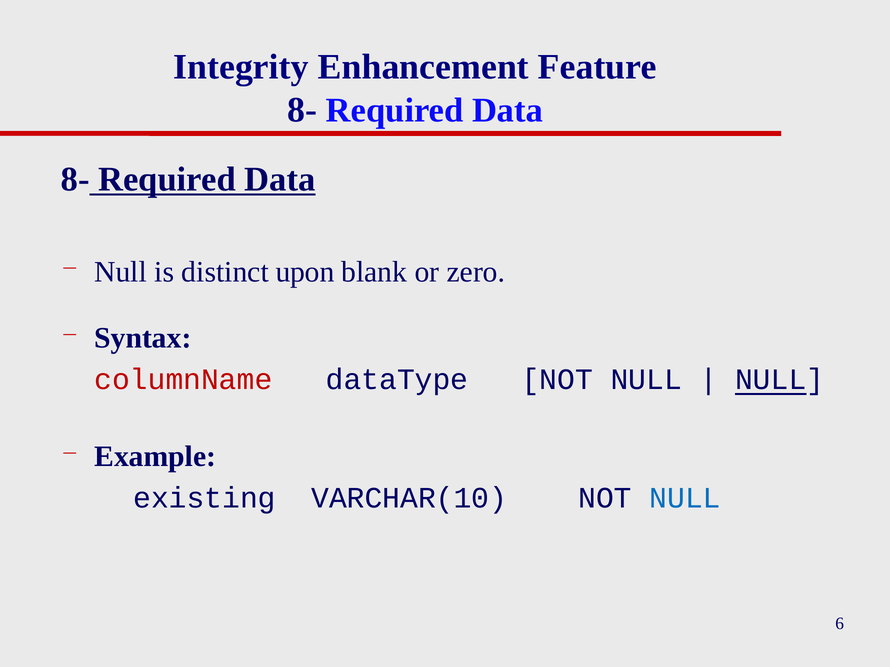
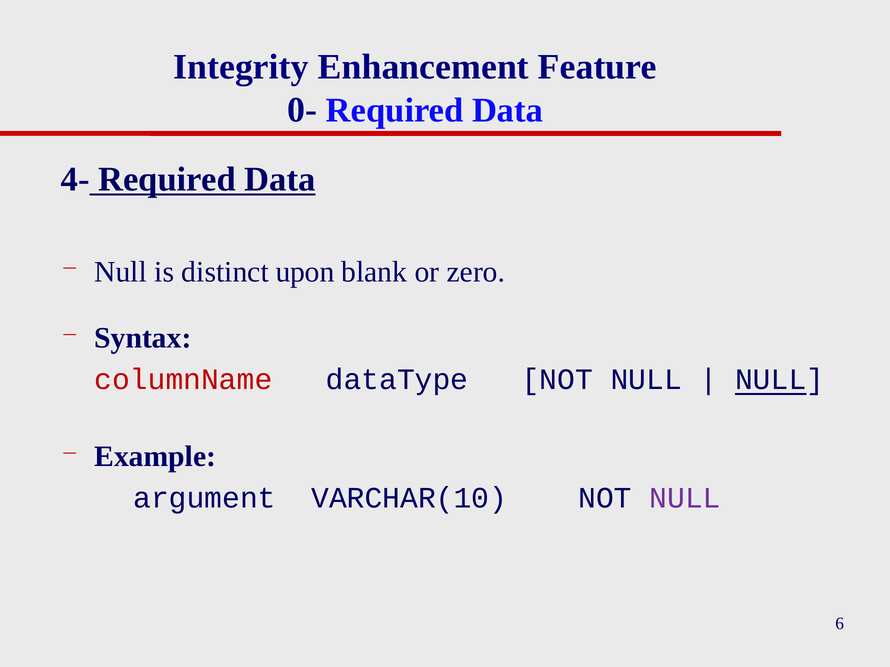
8-: 8- -> 0- (302, 110)
8-: 8- -> 4- (75, 179)
existing: existing -> argument (204, 499)
NULL colour: blue -> purple (685, 499)
